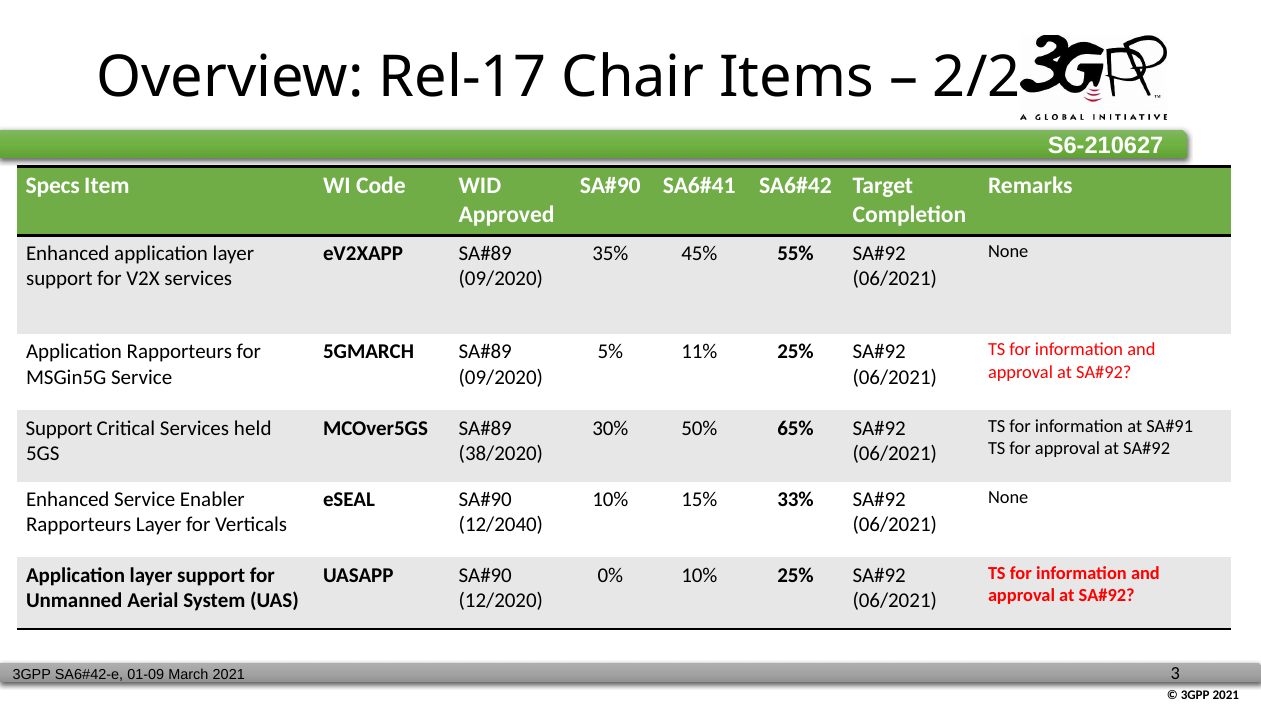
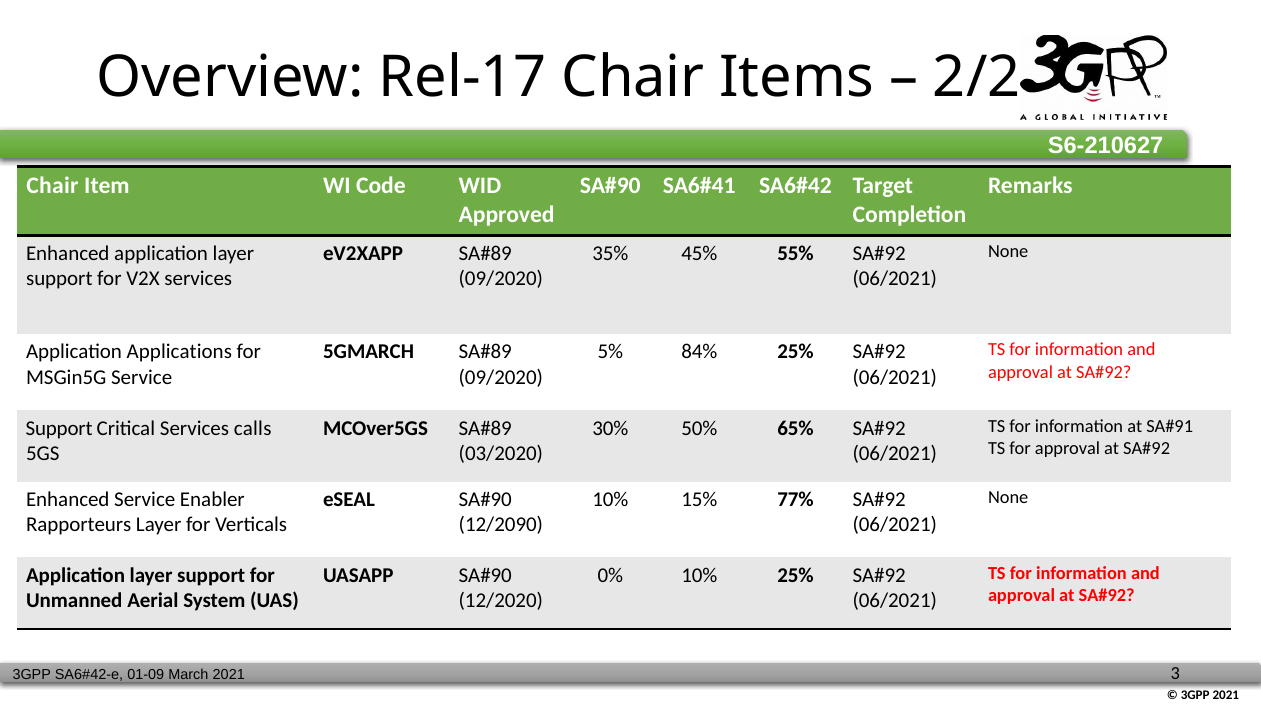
Specs: Specs -> Chair (52, 186)
Application Rapporteurs: Rapporteurs -> Applications (179, 352)
11%: 11% -> 84% (699, 352)
held: held -> calls (253, 428)
38/2020: 38/2020 -> 03/2020 (501, 454)
33%: 33% -> 77% (795, 500)
12/2040: 12/2040 -> 12/2090 (501, 525)
